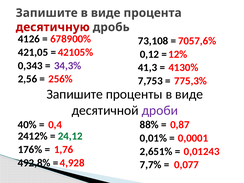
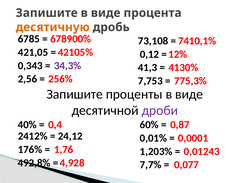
десятичную colour: red -> orange (53, 27)
4126: 4126 -> 6785 (29, 39)
7057,6%: 7057,6% -> 7410,1% (197, 41)
88%: 88% -> 60% (149, 125)
24,12 colour: green -> black (70, 136)
2,651%: 2,651% -> 1,203% (156, 151)
